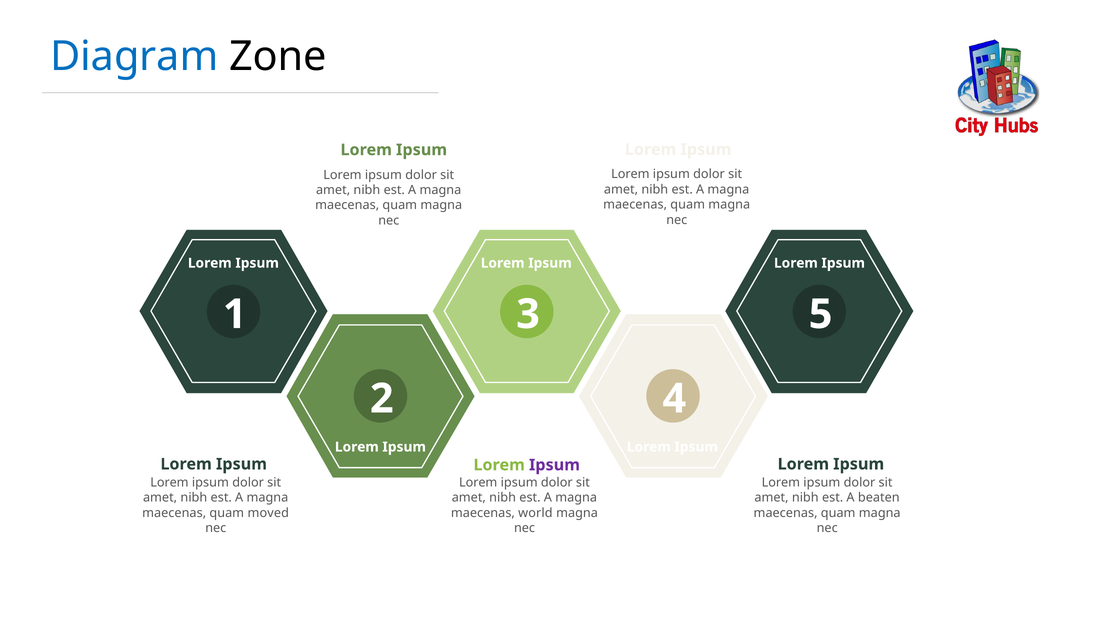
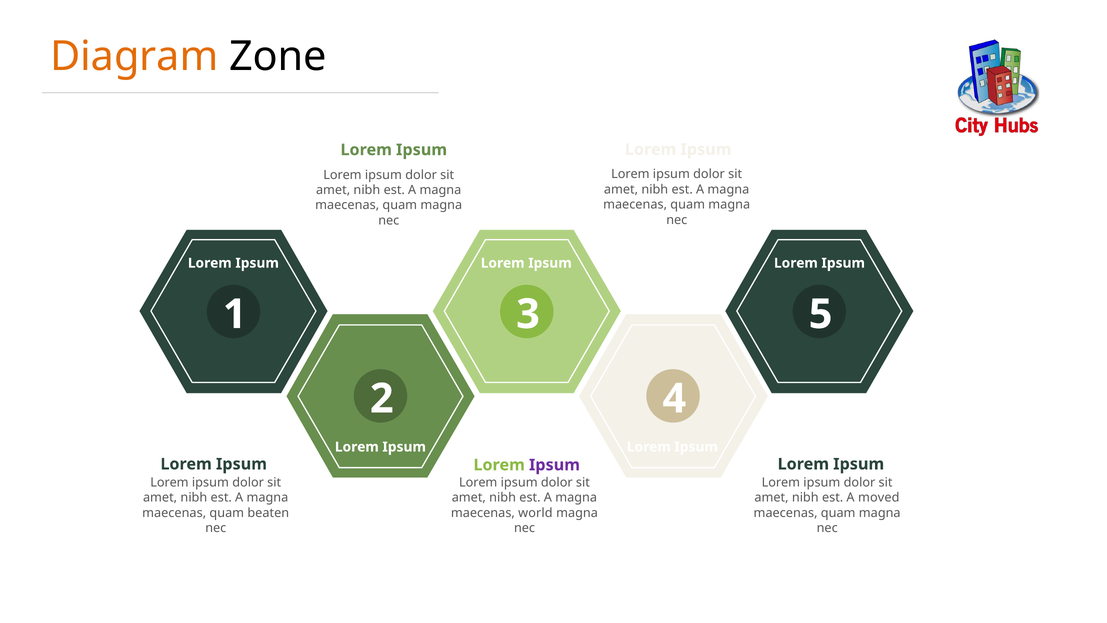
Diagram colour: blue -> orange (134, 57)
beaten: beaten -> moved (879, 497)
moved: moved -> beaten (268, 513)
